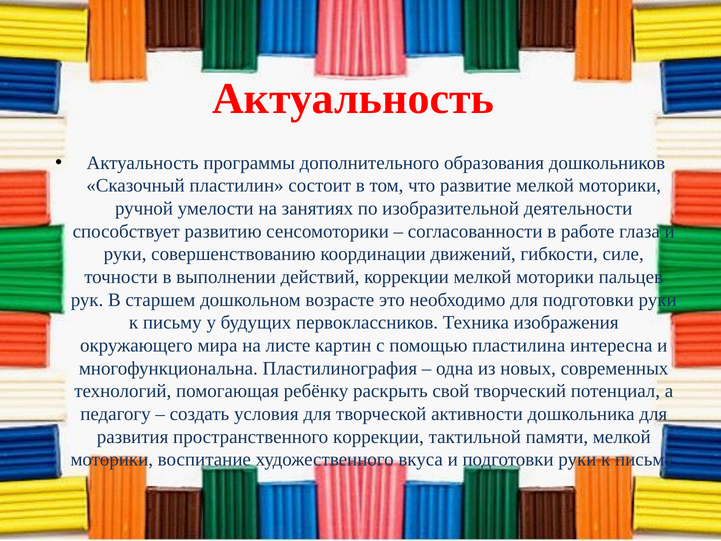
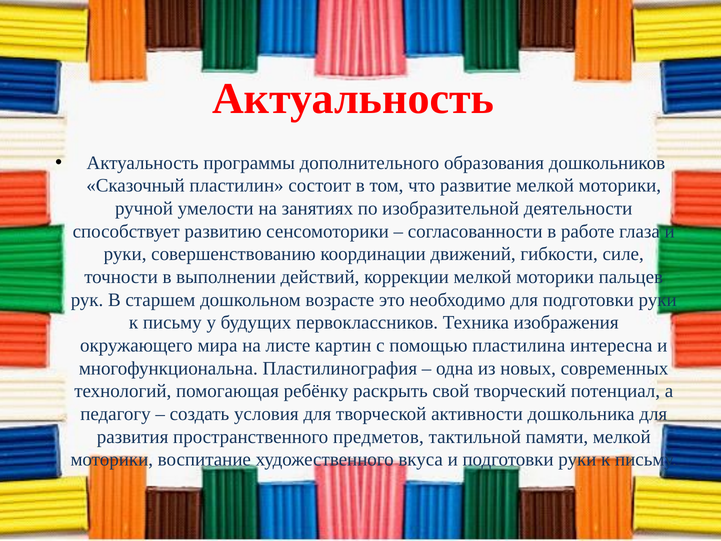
пространственного коррекции: коррекции -> предметов (378, 437)
